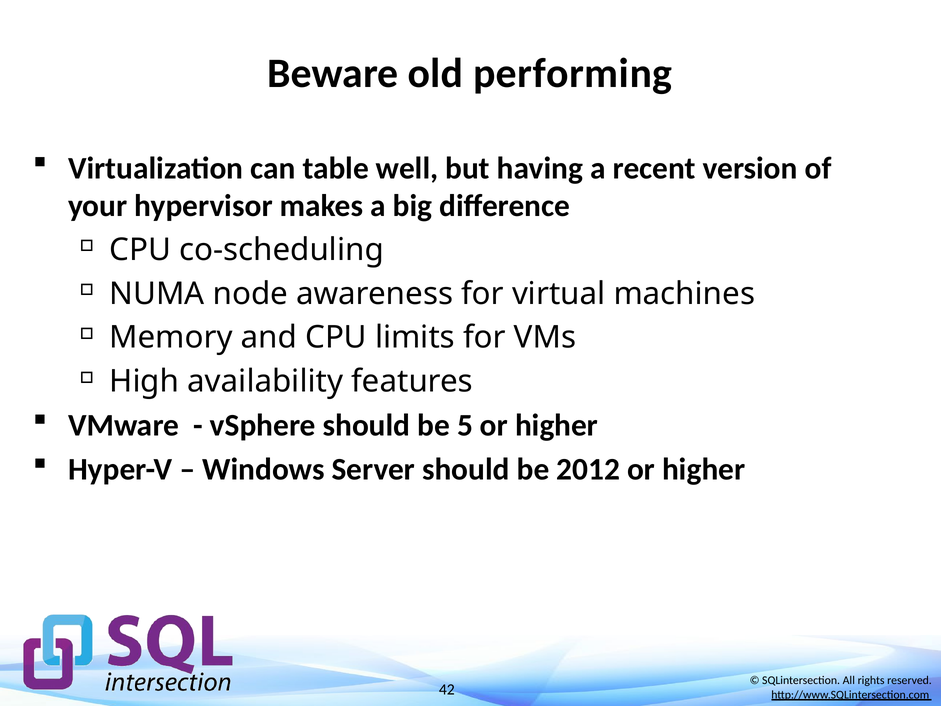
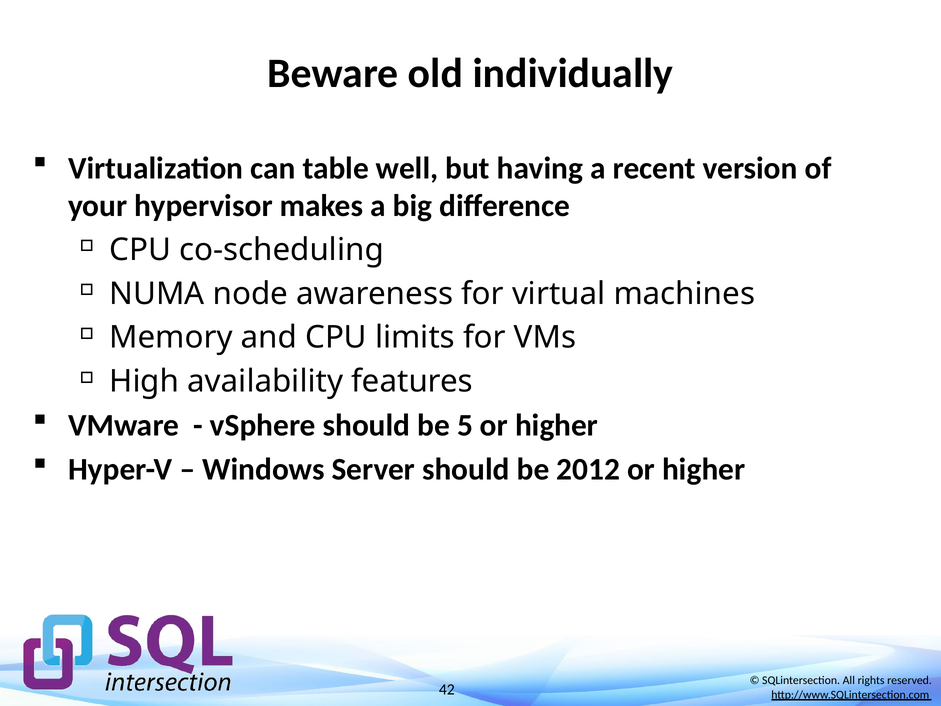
performing: performing -> individually (573, 73)
